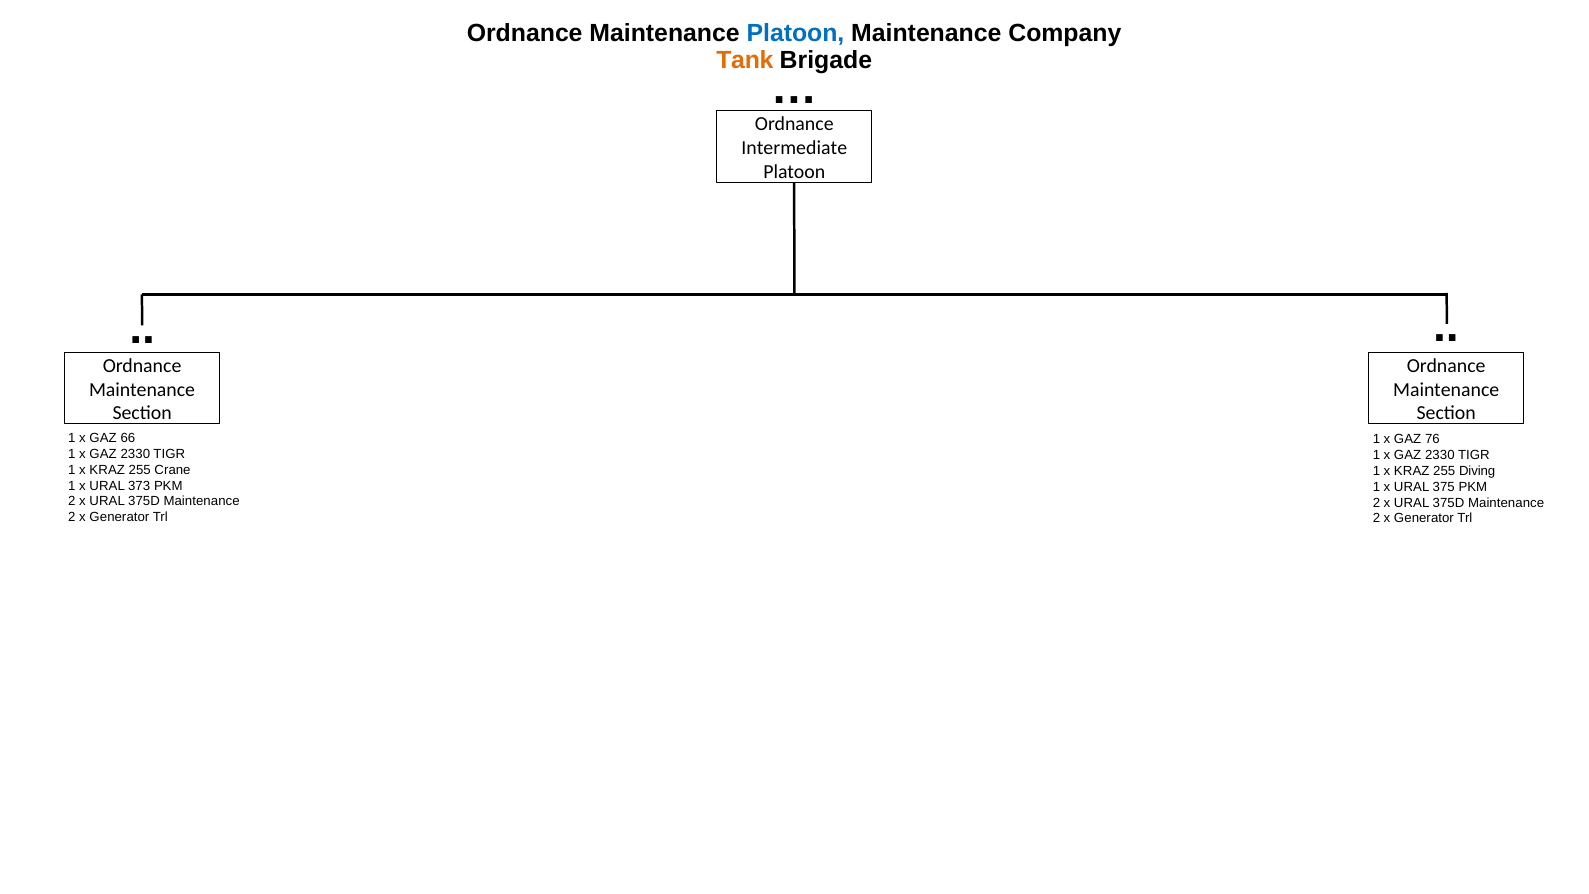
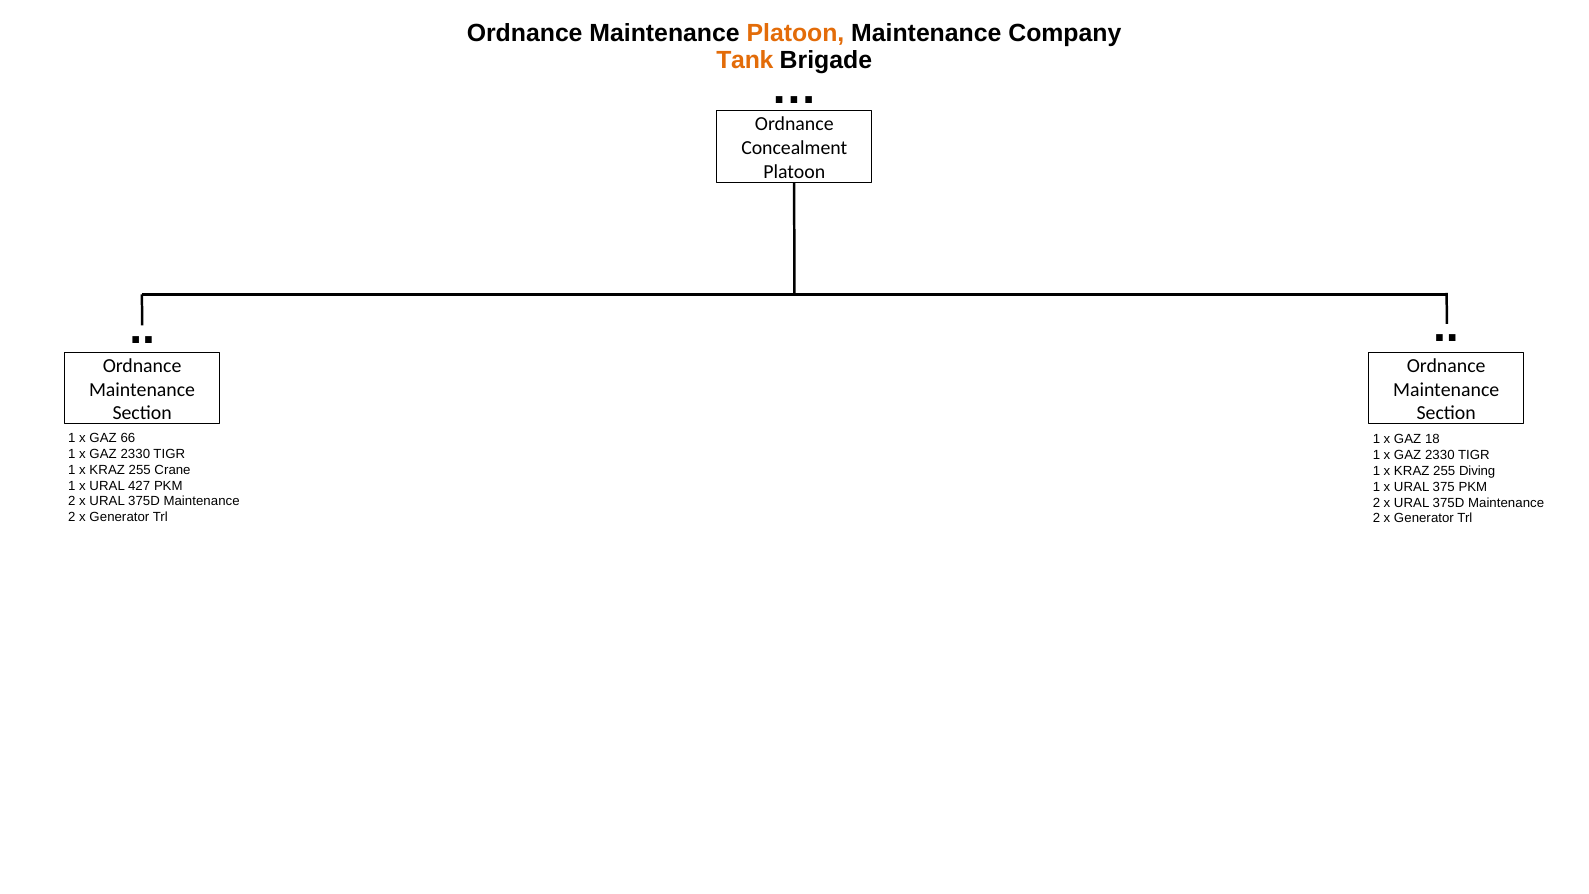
Platoon colour: blue -> orange (795, 33)
Intermediate: Intermediate -> Concealment (794, 148)
76: 76 -> 18 (1432, 439)
373: 373 -> 427 (139, 486)
